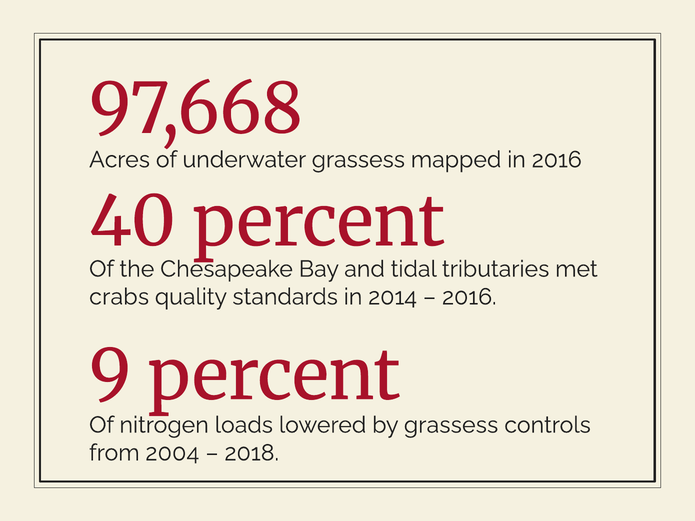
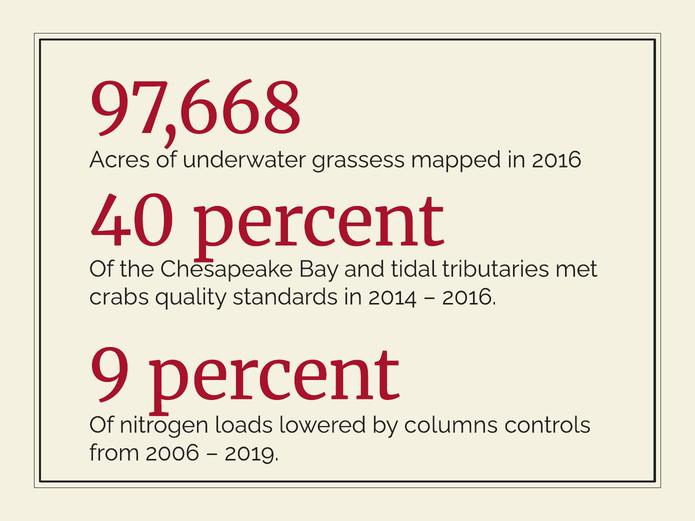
grassess: grassess -> columns (451, 425)
2004: 2004 -> 2006 (172, 453)
2018: 2018 -> 2019 (252, 453)
